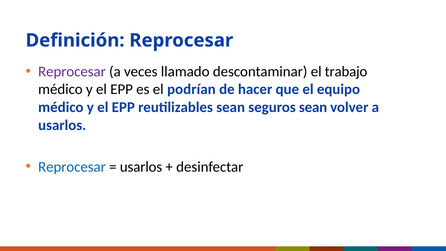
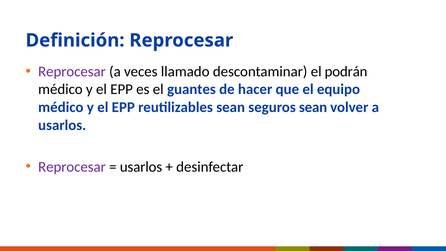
trabajo: trabajo -> podrán (346, 72)
podrían: podrían -> guantes (191, 89)
Reprocesar colour: blue -> purple (72, 167)
